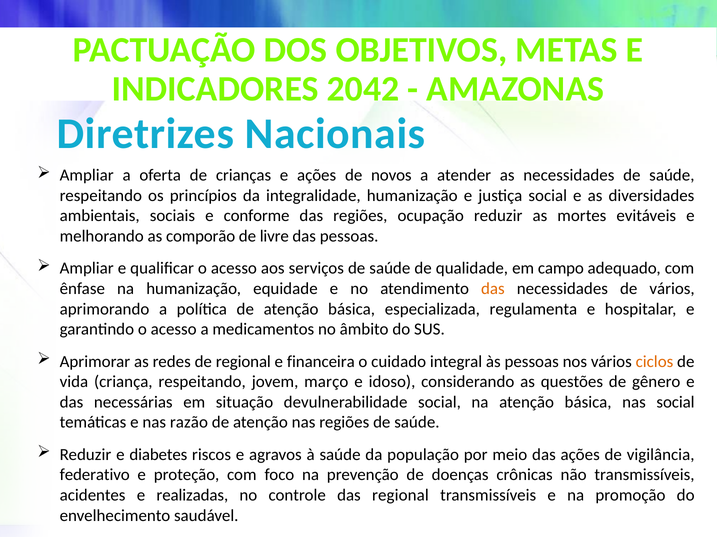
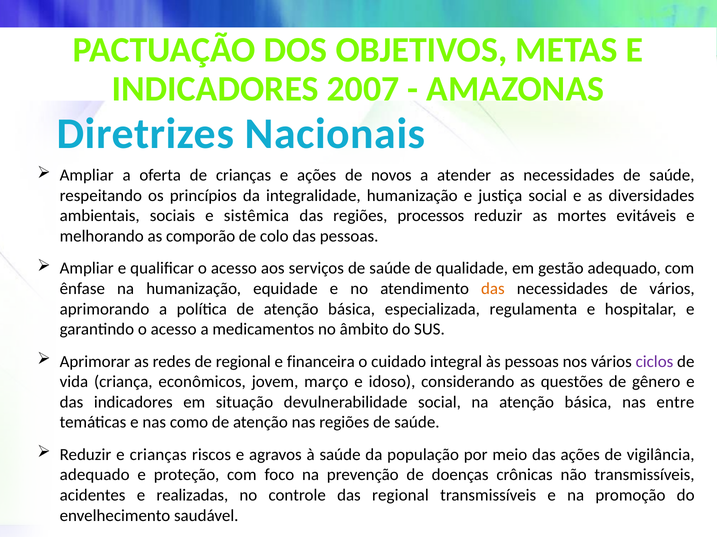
2042: 2042 -> 2007 (363, 89)
conforme: conforme -> sistêmica (256, 216)
ocupação: ocupação -> processos (431, 216)
livre: livre -> colo (274, 236)
campo: campo -> gestão (561, 269)
ciclos colour: orange -> purple (654, 362)
criança respeitando: respeitando -> econômicos (202, 382)
das necessárias: necessárias -> indicadores (133, 403)
nas social: social -> entre (675, 403)
razão: razão -> como (189, 423)
e diabetes: diabetes -> crianças (158, 455)
federativo: federativo -> adequado (95, 476)
